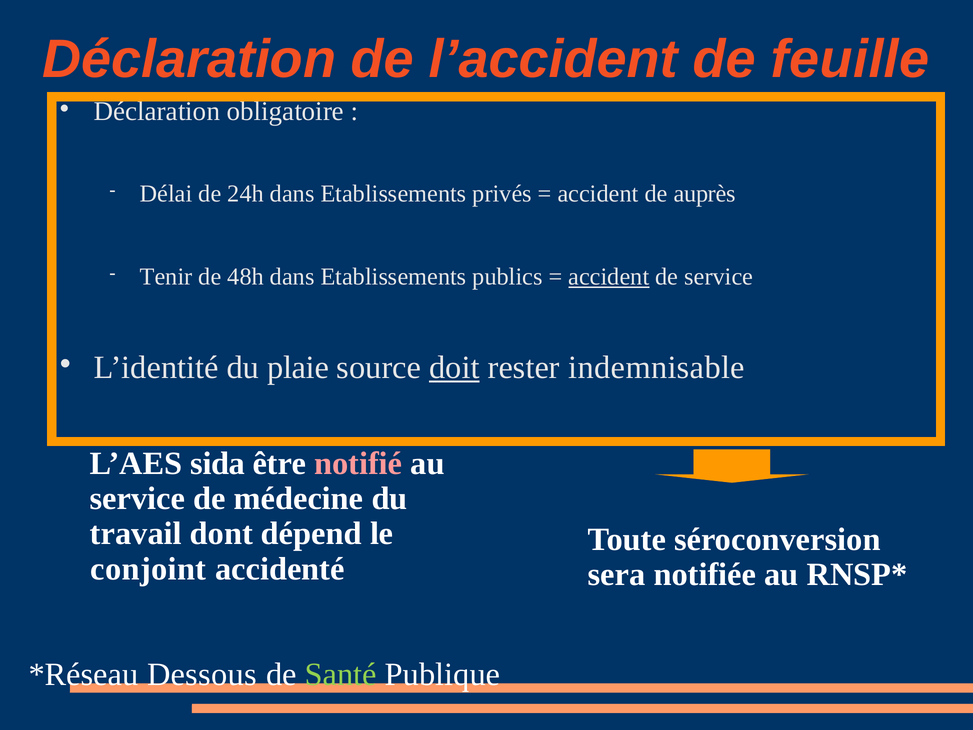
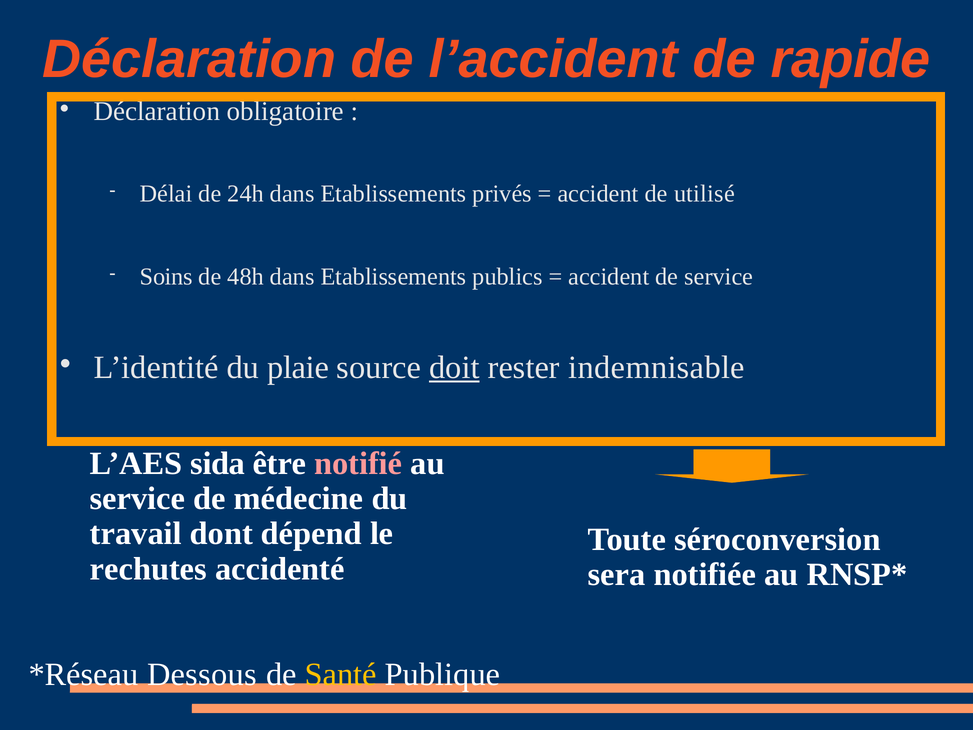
feuille: feuille -> rapide (851, 60)
auprès: auprès -> utilisé (704, 193)
Tenir: Tenir -> Soins (166, 277)
accident underline: present -> none (609, 277)
conjoint: conjoint -> rechutes (148, 569)
Santé colour: light green -> yellow (341, 674)
